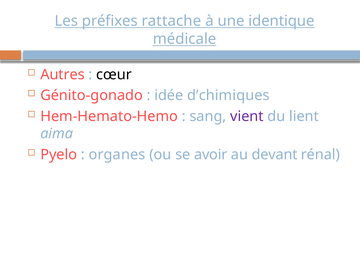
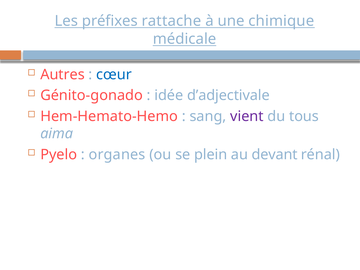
identique: identique -> chimique (281, 21)
cœur colour: black -> blue (114, 74)
d’chimiques: d’chimiques -> d’adjectivale (228, 95)
lient: lient -> tous (304, 116)
avoir: avoir -> plein (211, 155)
